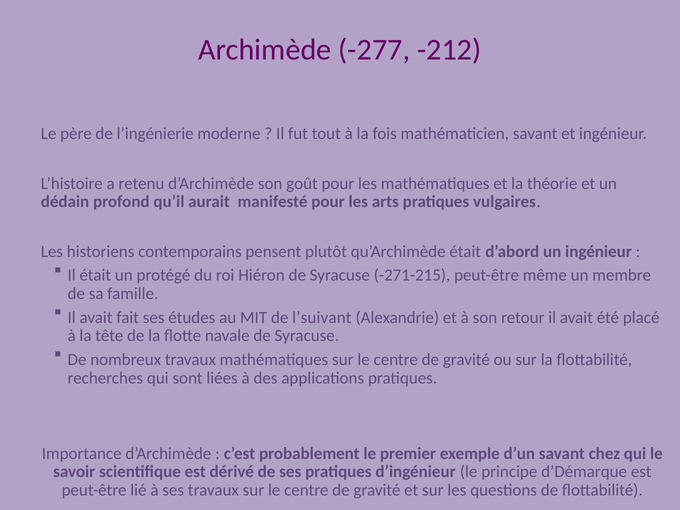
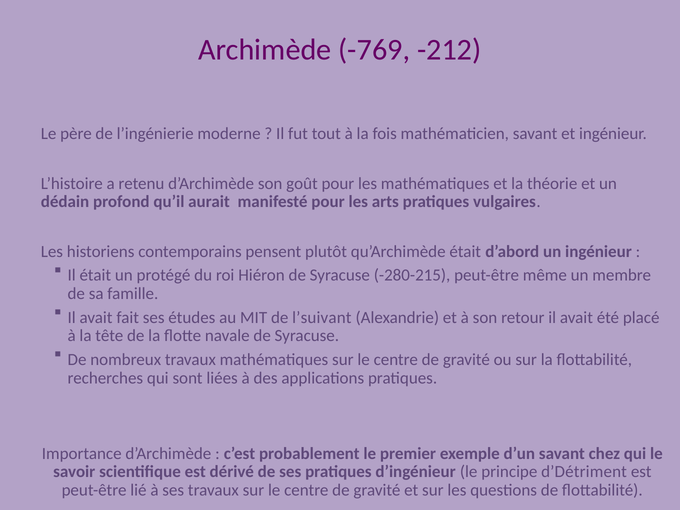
-277: -277 -> -769 (374, 50)
-271-215: -271-215 -> -280-215 (412, 275)
d’Démarque: d’Démarque -> d’Détriment (584, 472)
